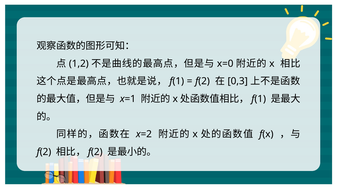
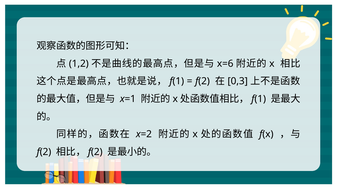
x=0: x=0 -> x=6 (225, 64)
